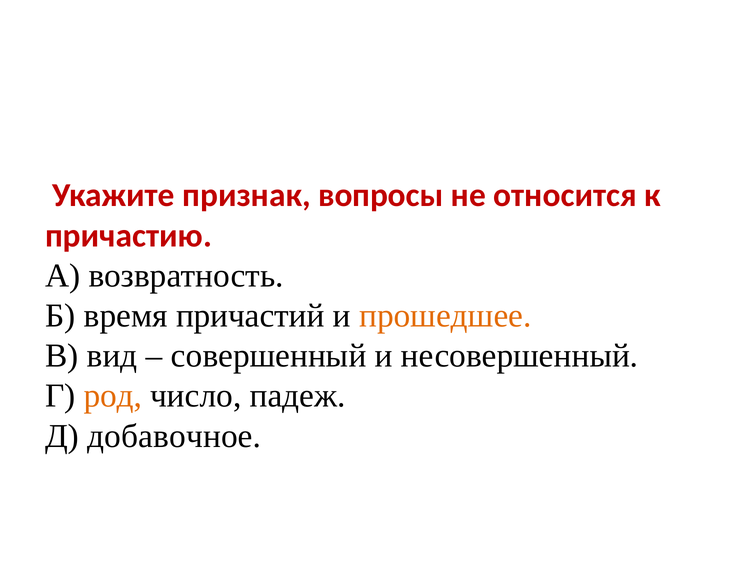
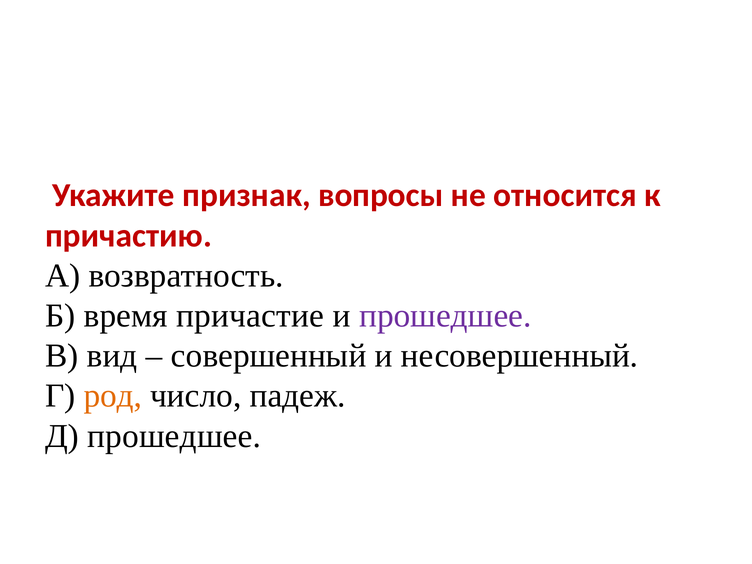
причастий: причастий -> причастие (250, 316)
прошедшее colour: orange -> purple (445, 316)
Д добавочное: добавочное -> прошедшее (174, 436)
